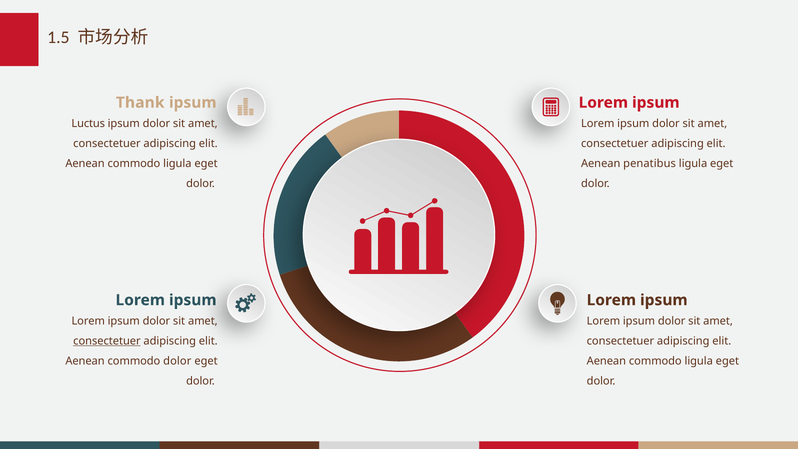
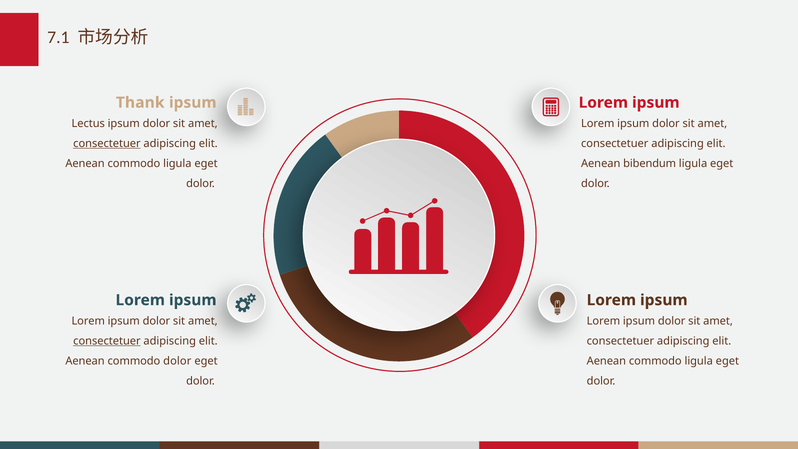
1.5: 1.5 -> 7.1 (58, 37)
Luctus: Luctus -> Lectus (88, 123)
consectetuer underline: none -> present (107, 143)
penatibus: penatibus -> bibendum (650, 163)
